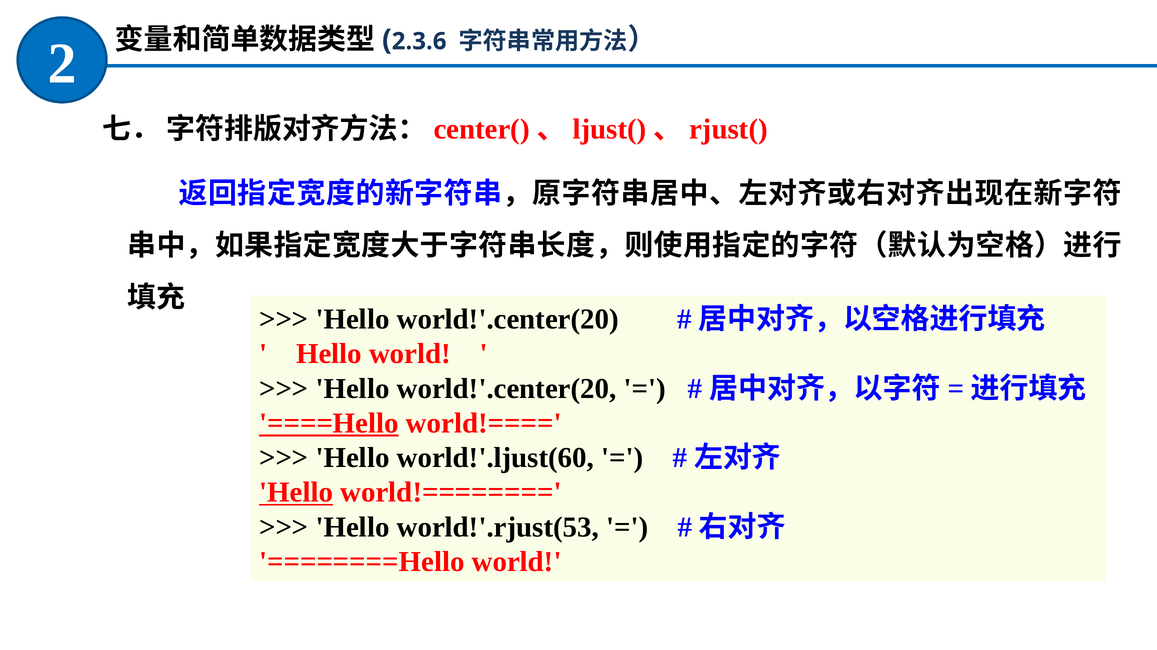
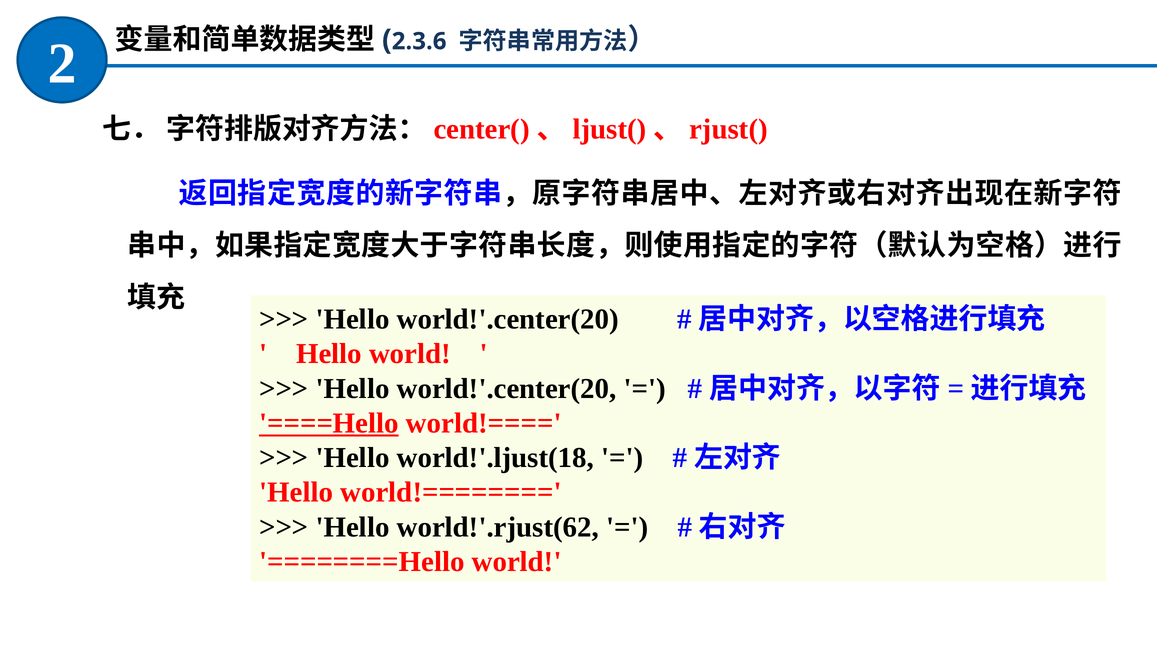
world!'.ljust(60: world!'.ljust(60 -> world!'.ljust(18 (495, 458)
Hello underline: present -> none (296, 493)
world!'.rjust(53: world!'.rjust(53 -> world!'.rjust(62 (498, 528)
